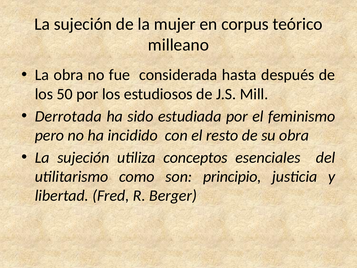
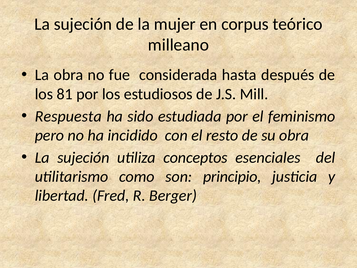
50: 50 -> 81 (65, 94)
Derrotada: Derrotada -> Respuesta (68, 116)
